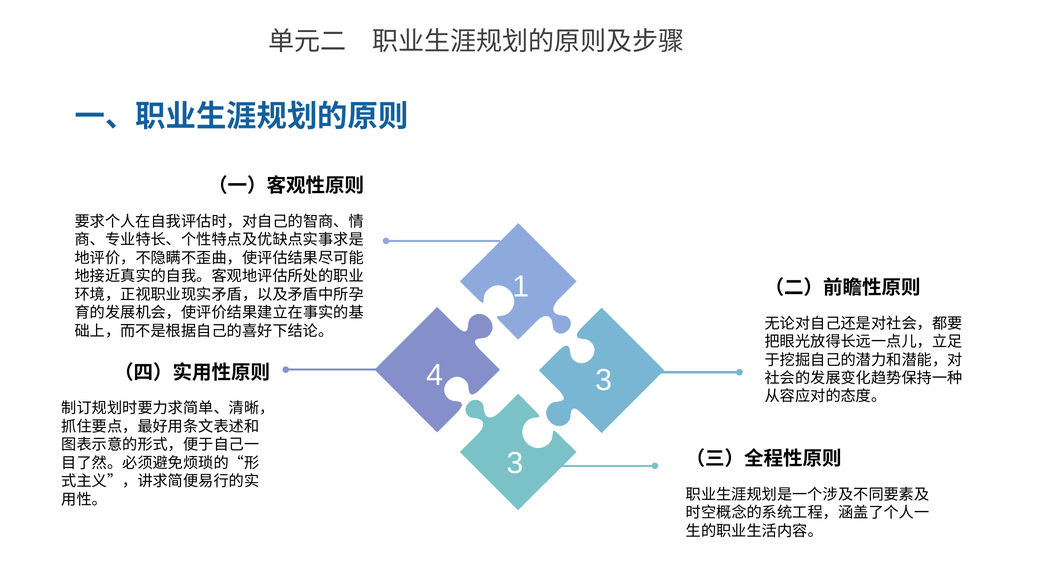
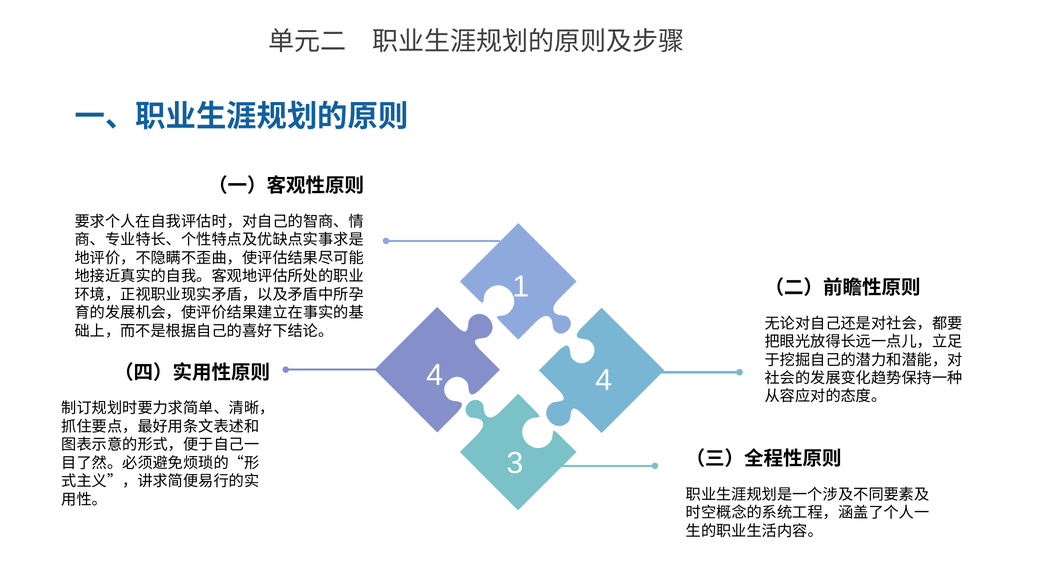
4 3: 3 -> 4 (604, 380)
